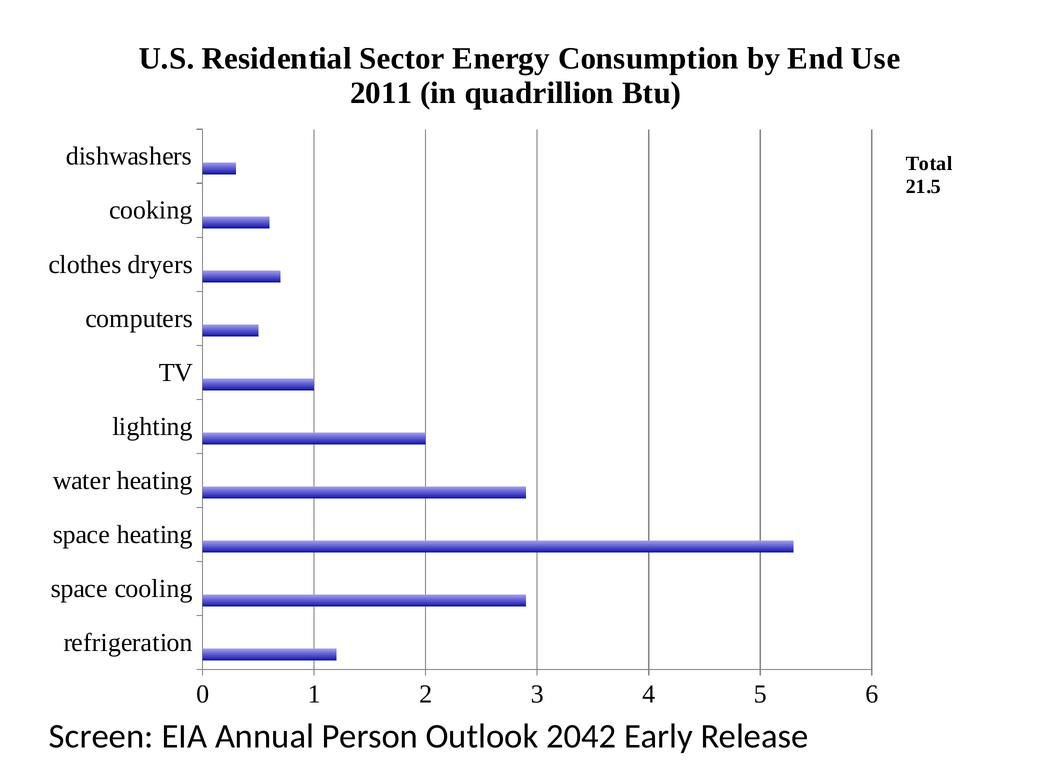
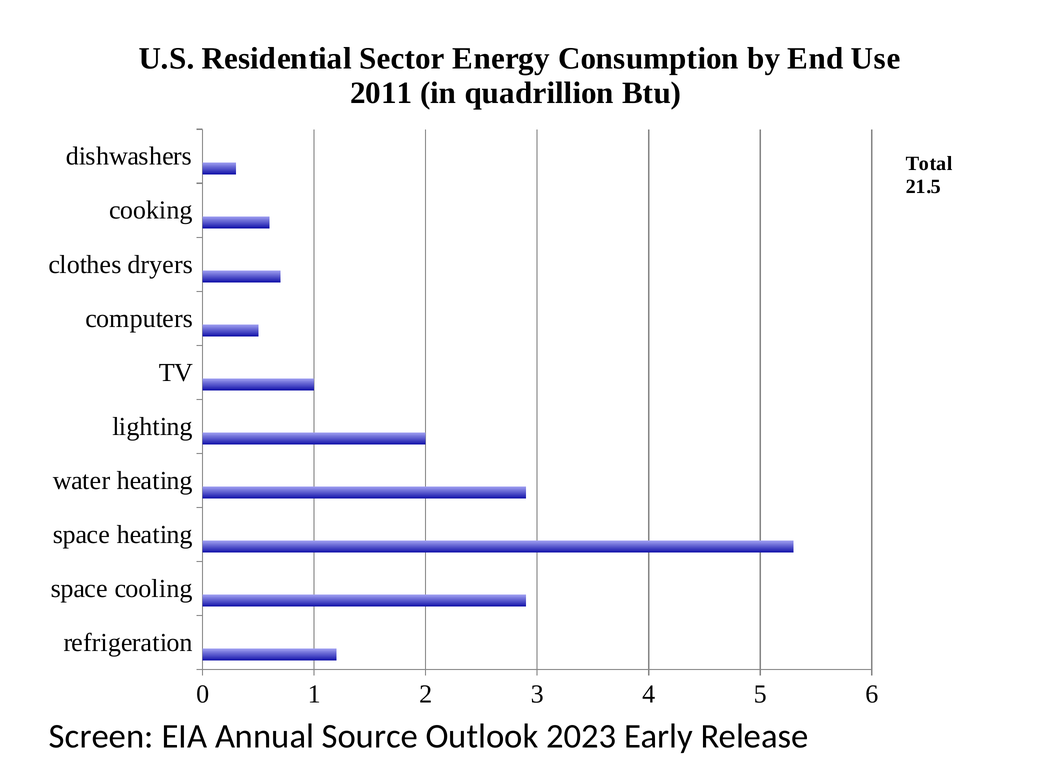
Person: Person -> Source (370, 736)
2042: 2042 -> 2023 (581, 736)
